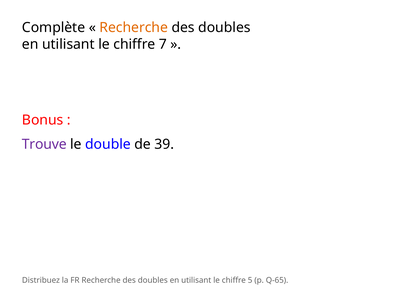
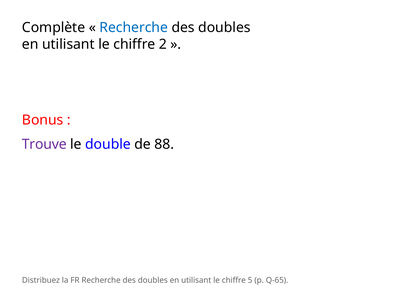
Recherche colour: orange -> blue (134, 28)
7: 7 -> 2 (163, 44)
39: 39 -> 88 (164, 144)
